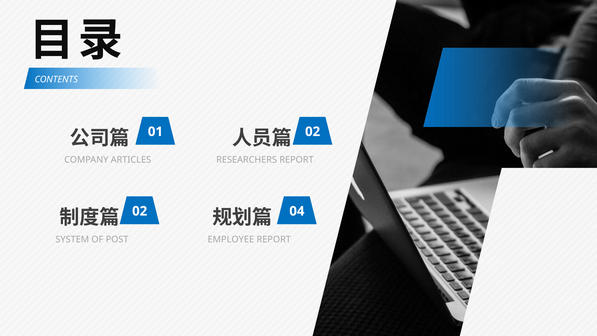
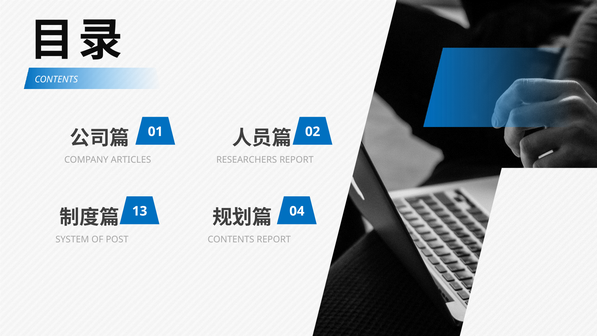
02: 02 -> 13 (140, 211)
EMPLOYEE: EMPLOYEE -> CONTENTS (231, 239)
